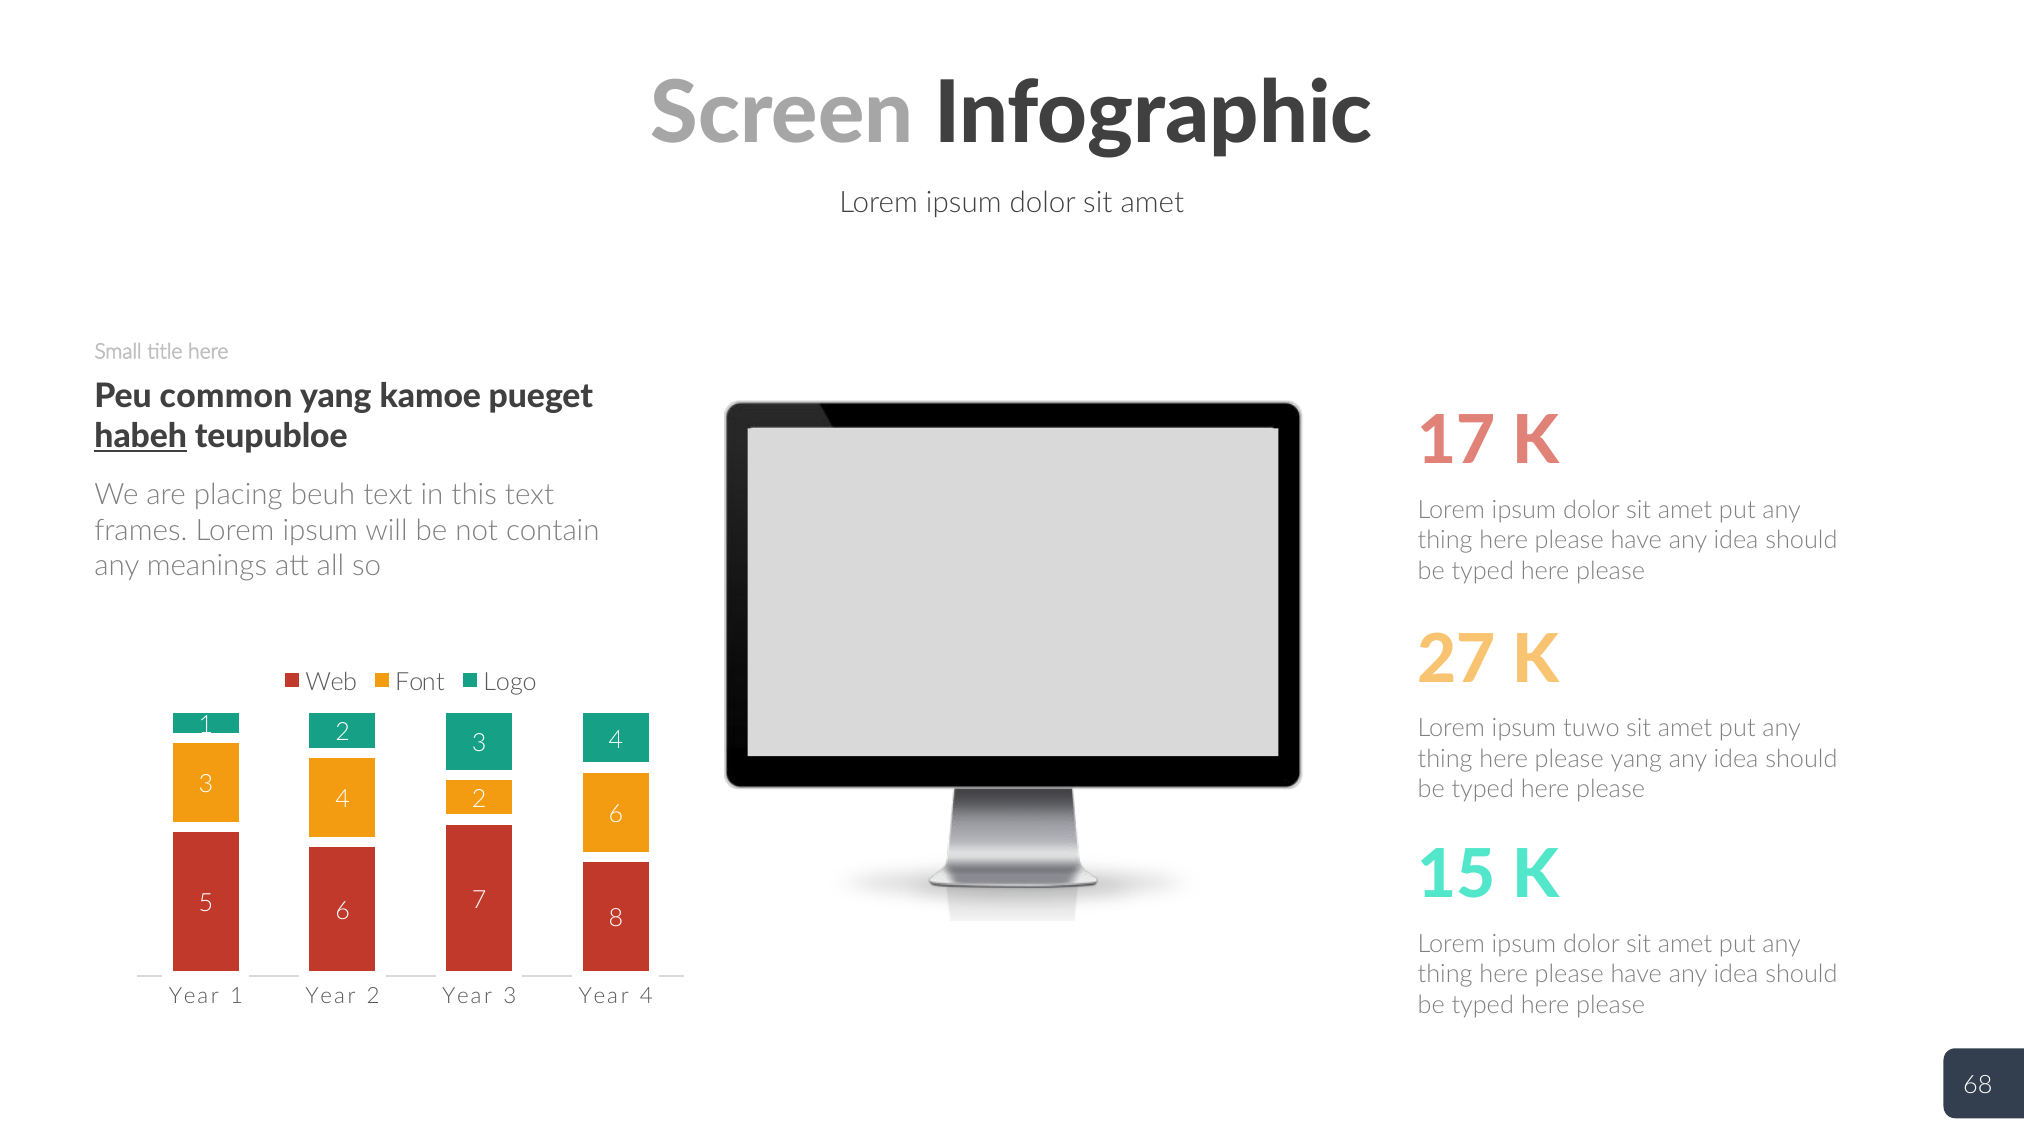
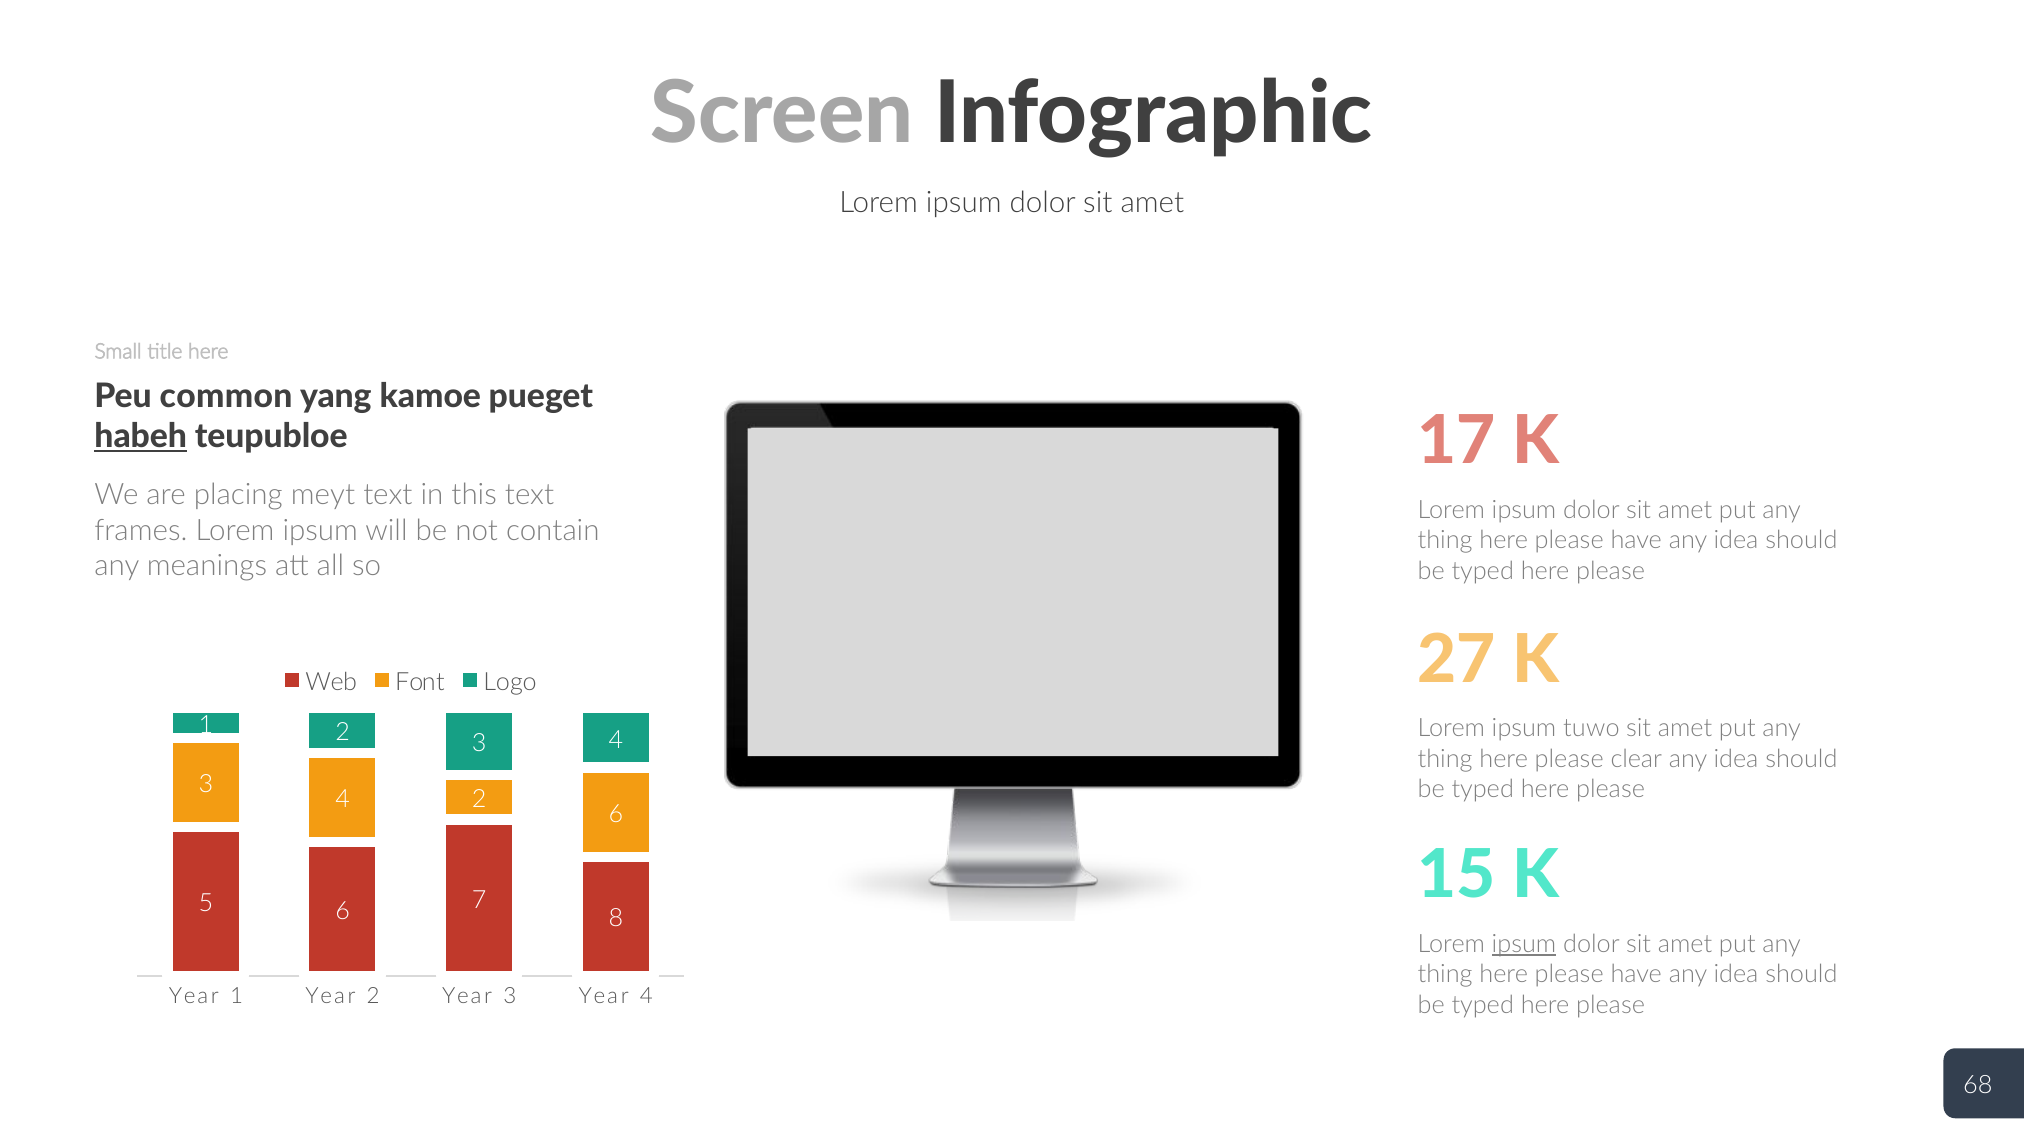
beuh: beuh -> meyt (323, 495)
please yang: yang -> clear (1636, 759)
ipsum underline: none -> present (1524, 945)
